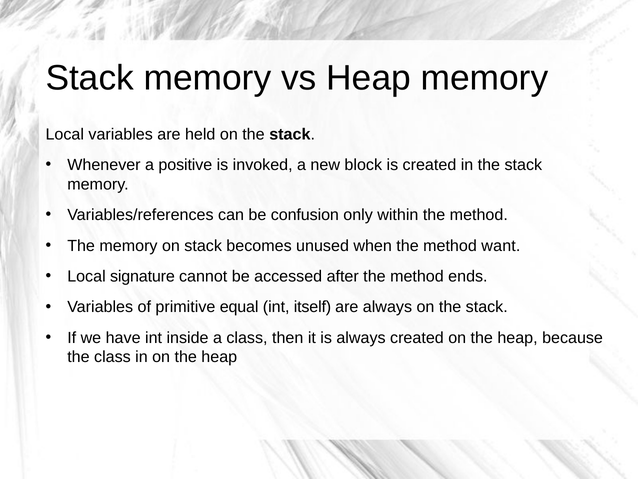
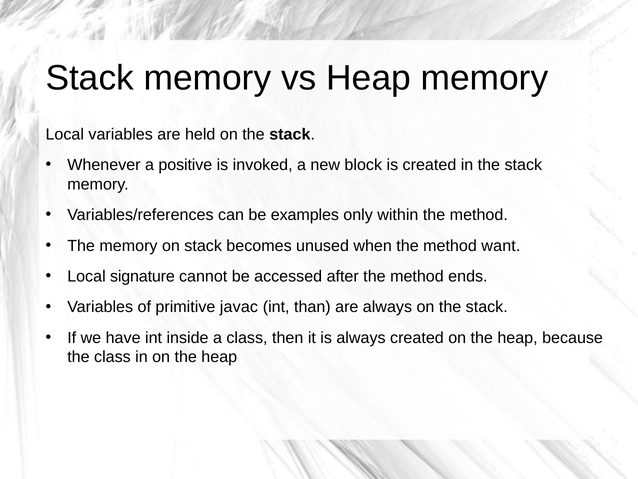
confusion: confusion -> examples (305, 215)
equal: equal -> javac (239, 307)
itself: itself -> than (312, 307)
